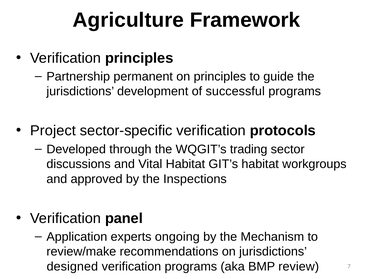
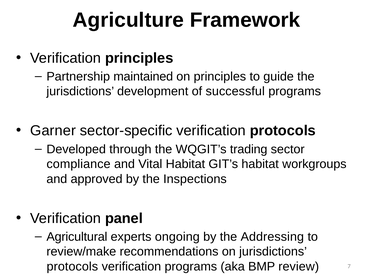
permanent: permanent -> maintained (143, 77)
Project: Project -> Garner (53, 131)
discussions: discussions -> compliance (79, 164)
Application: Application -> Agricultural (77, 237)
Mechanism: Mechanism -> Addressing (272, 237)
designed: designed -> protocols (72, 267)
